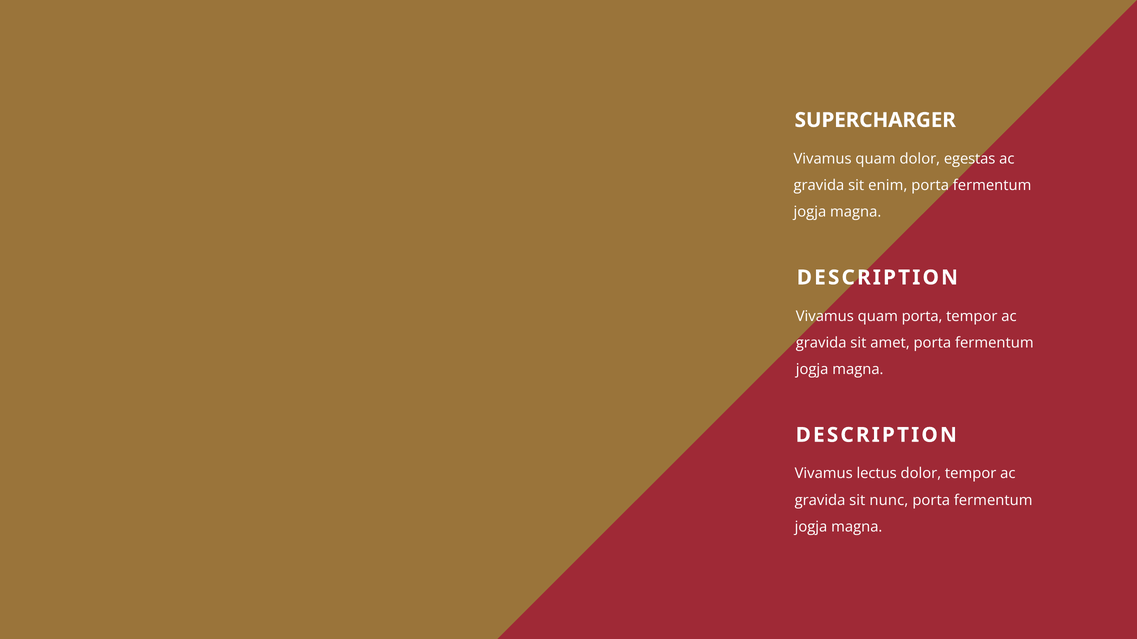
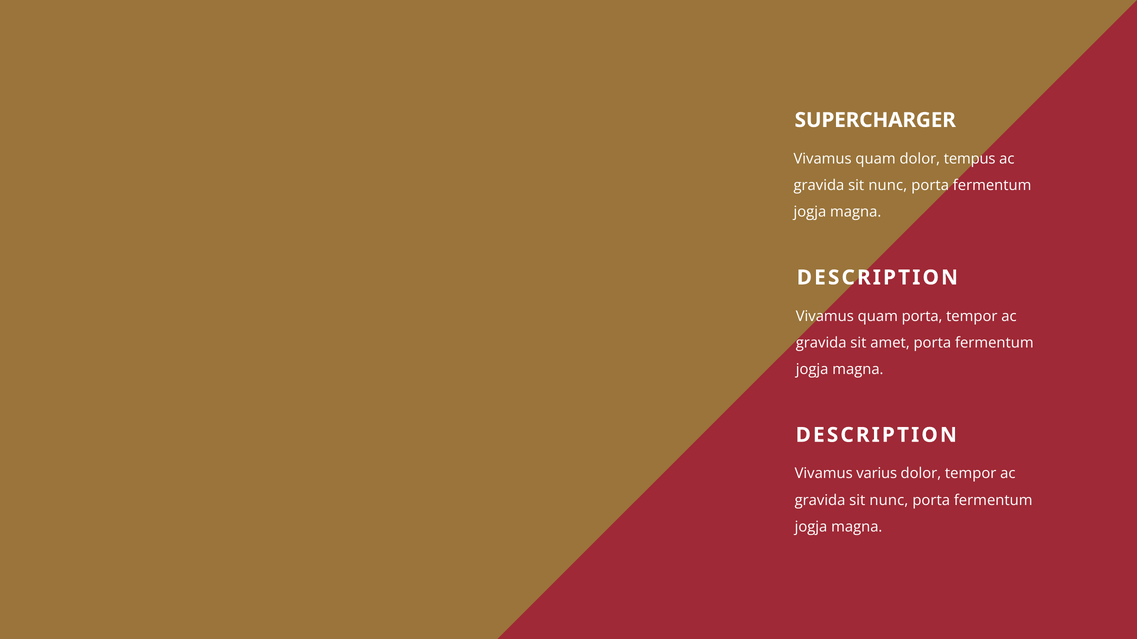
egestas: egestas -> tempus (970, 159)
enim: enim -> nunc (888, 185)
lectus: lectus -> varius (877, 474)
